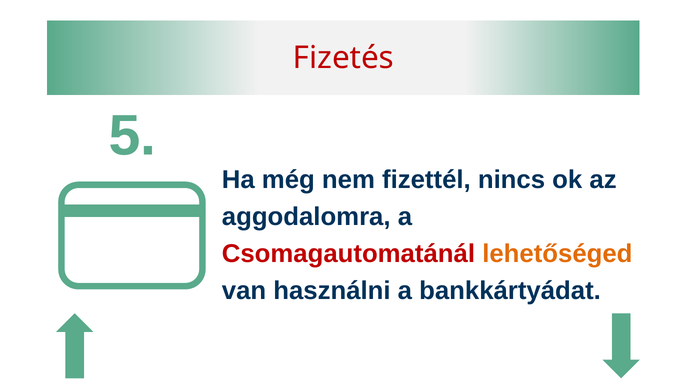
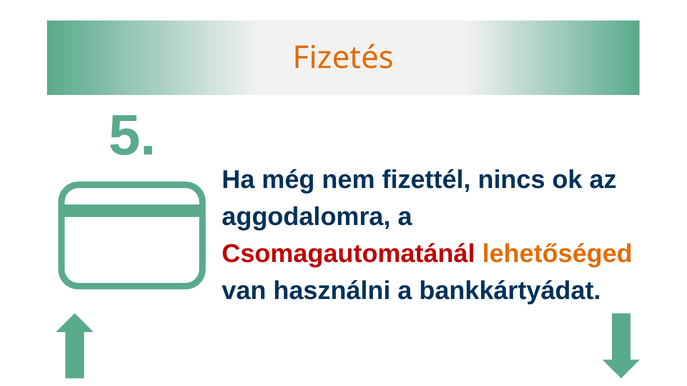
Fizetés colour: red -> orange (343, 58)
